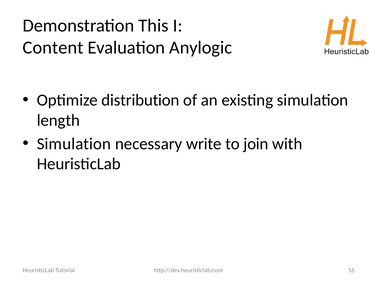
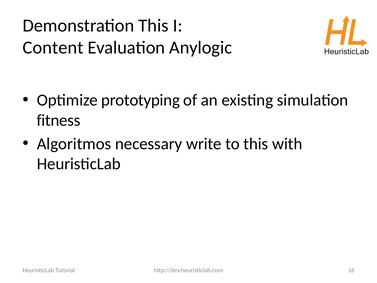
distribution: distribution -> prototyping (141, 100)
length: length -> fitness (58, 120)
Simulation: Simulation -> Algoritmos (74, 144)
to join: join -> this (256, 144)
